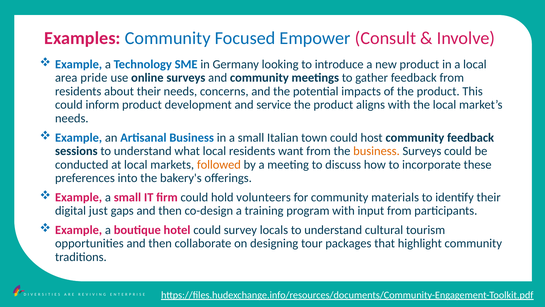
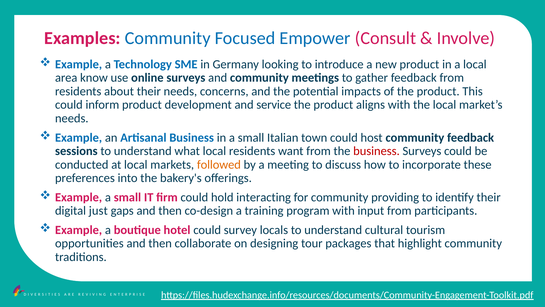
pride: pride -> know (94, 78)
business colour: orange -> red (376, 151)
volunteers: volunteers -> interacting (264, 197)
materials: materials -> providing (395, 197)
